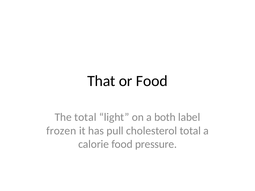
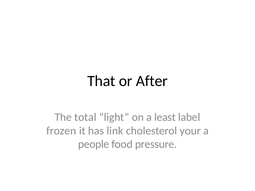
or Food: Food -> After (152, 81)
both: both -> least (165, 117)
pull: pull -> link (115, 131)
cholesterol total: total -> your (190, 131)
calorie: calorie -> people (94, 144)
